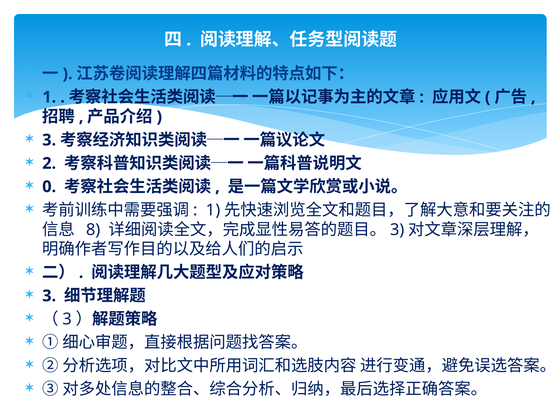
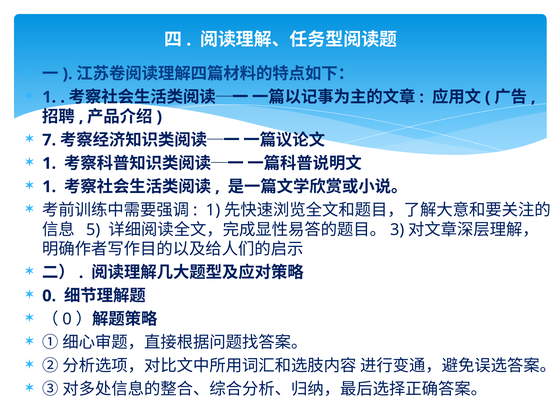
3: 3 -> 7 (49, 140)
2: 2 -> 1 (49, 163)
0: 0 -> 1 (49, 187)
8: 8 -> 5 (93, 230)
3: 3 -> 0 (49, 296)
3: 3 -> 0 (67, 319)
